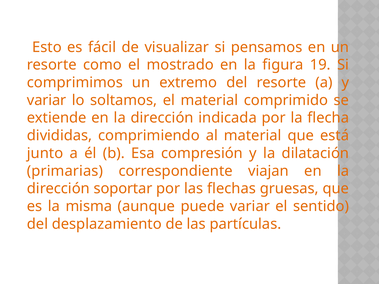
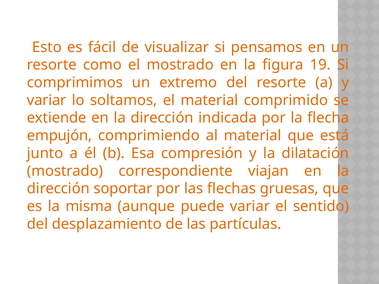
divididas: divididas -> empujón (60, 136)
primarias: primarias -> mostrado (65, 171)
